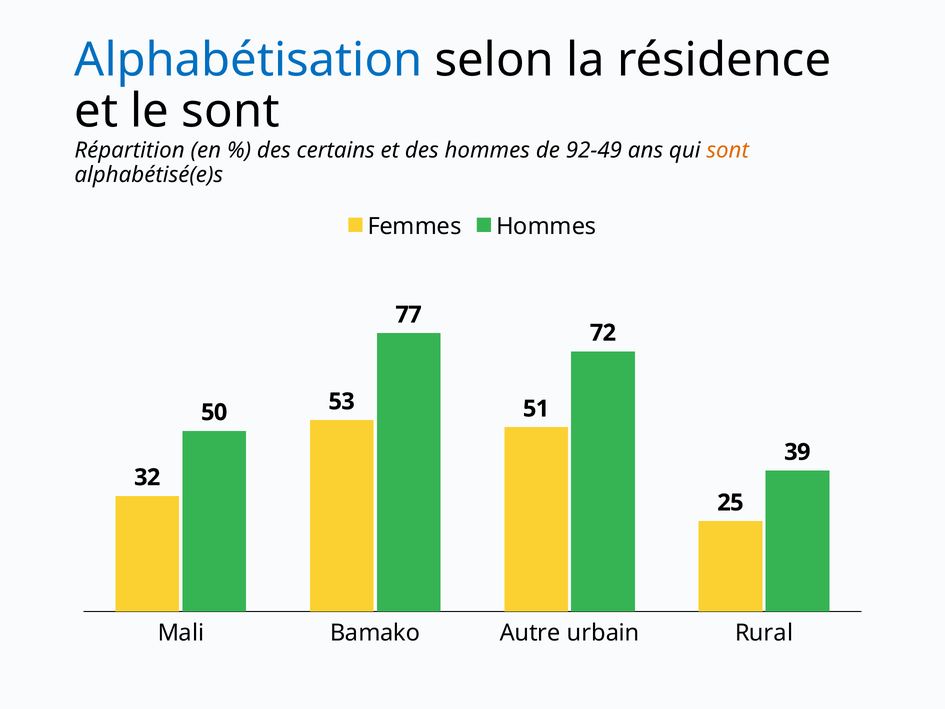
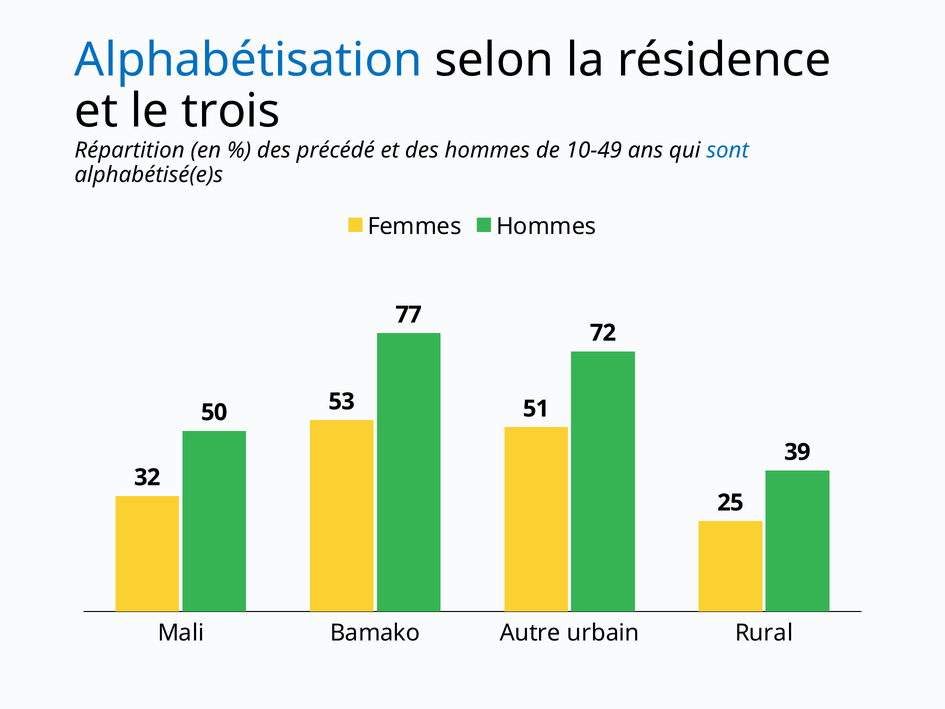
le sont: sont -> trois (231, 111)
certains: certains -> précédé (336, 150)
92-49: 92-49 -> 10-49 (594, 150)
sont colour: orange -> blue (728, 150)
